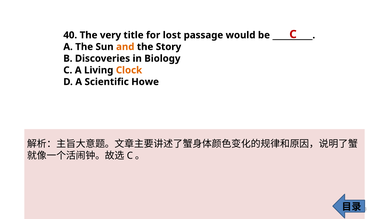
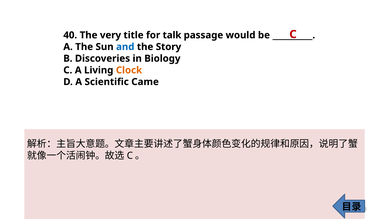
lost: lost -> talk (172, 35)
and colour: orange -> blue (125, 47)
Howe: Howe -> Came (145, 82)
